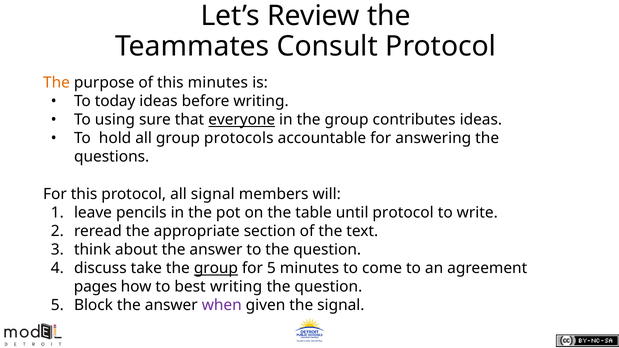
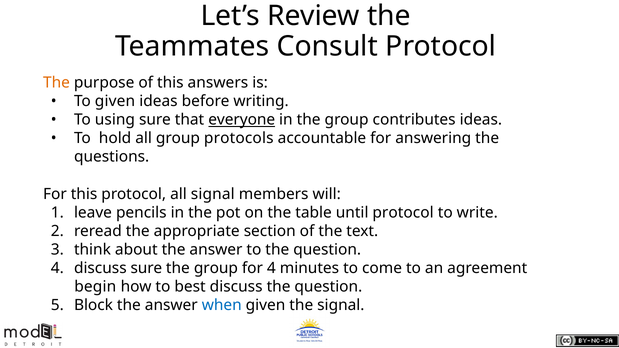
this minutes: minutes -> answers (218, 83)
To today: today -> given (115, 101)
discuss take: take -> sure (146, 268)
group underline: present -> none (216, 268)
for 5: 5 -> 4 (271, 268)
pages: pages -> begin (95, 287)
best writing: writing -> discuss (236, 287)
when colour: purple -> blue (222, 306)
